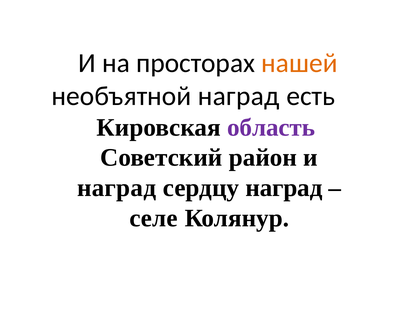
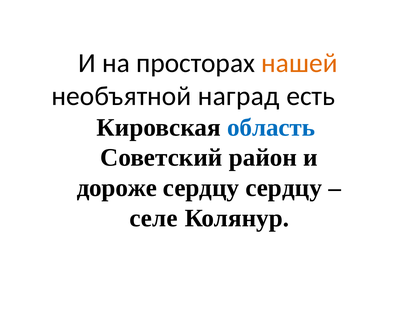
область colour: purple -> blue (271, 127)
наград: наград -> дороже (117, 188)
сердцу наград: наград -> сердцу (284, 188)
